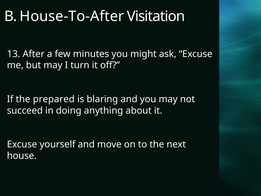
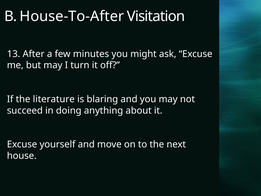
prepared: prepared -> literature (54, 99)
